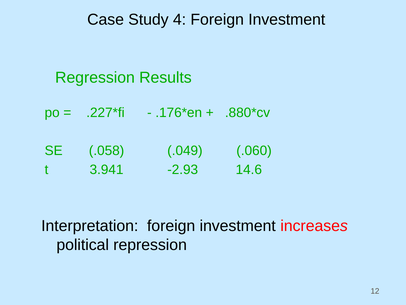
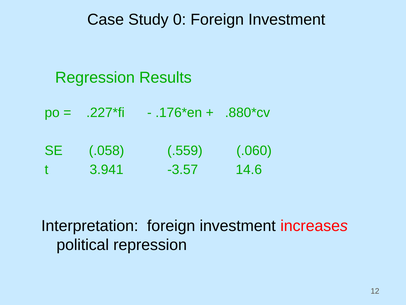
4: 4 -> 0 (180, 20)
.049: .049 -> .559 (185, 150)
-2.93: -2.93 -> -3.57 (183, 169)
